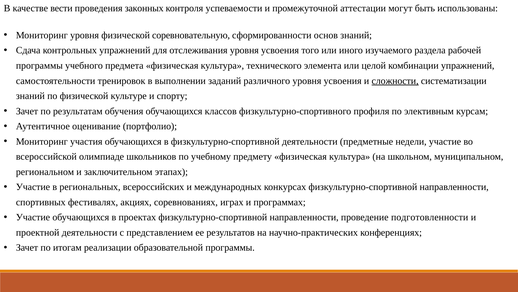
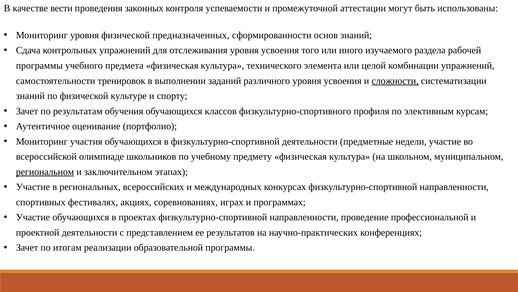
соревновательную: соревновательную -> предназначенных (191, 35)
региональном underline: none -> present (45, 171)
подготовленности: подготовленности -> профессиональной (430, 217)
